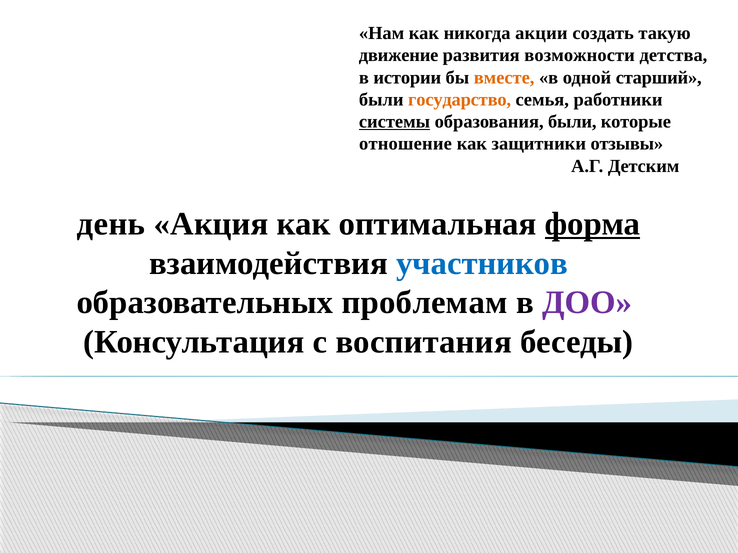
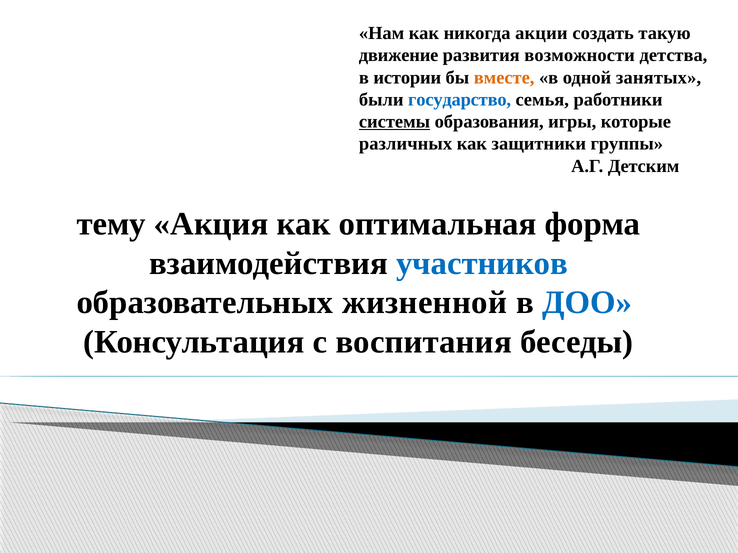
старший: старший -> занятых (659, 78)
государство colour: orange -> blue (460, 100)
образования были: были -> игры (572, 122)
отношение: отношение -> различных (406, 144)
отзывы: отзывы -> группы (627, 144)
день: день -> тему (111, 224)
форма underline: present -> none (593, 224)
проблемам: проблемам -> жизненной (425, 303)
ДОО colour: purple -> blue (587, 303)
